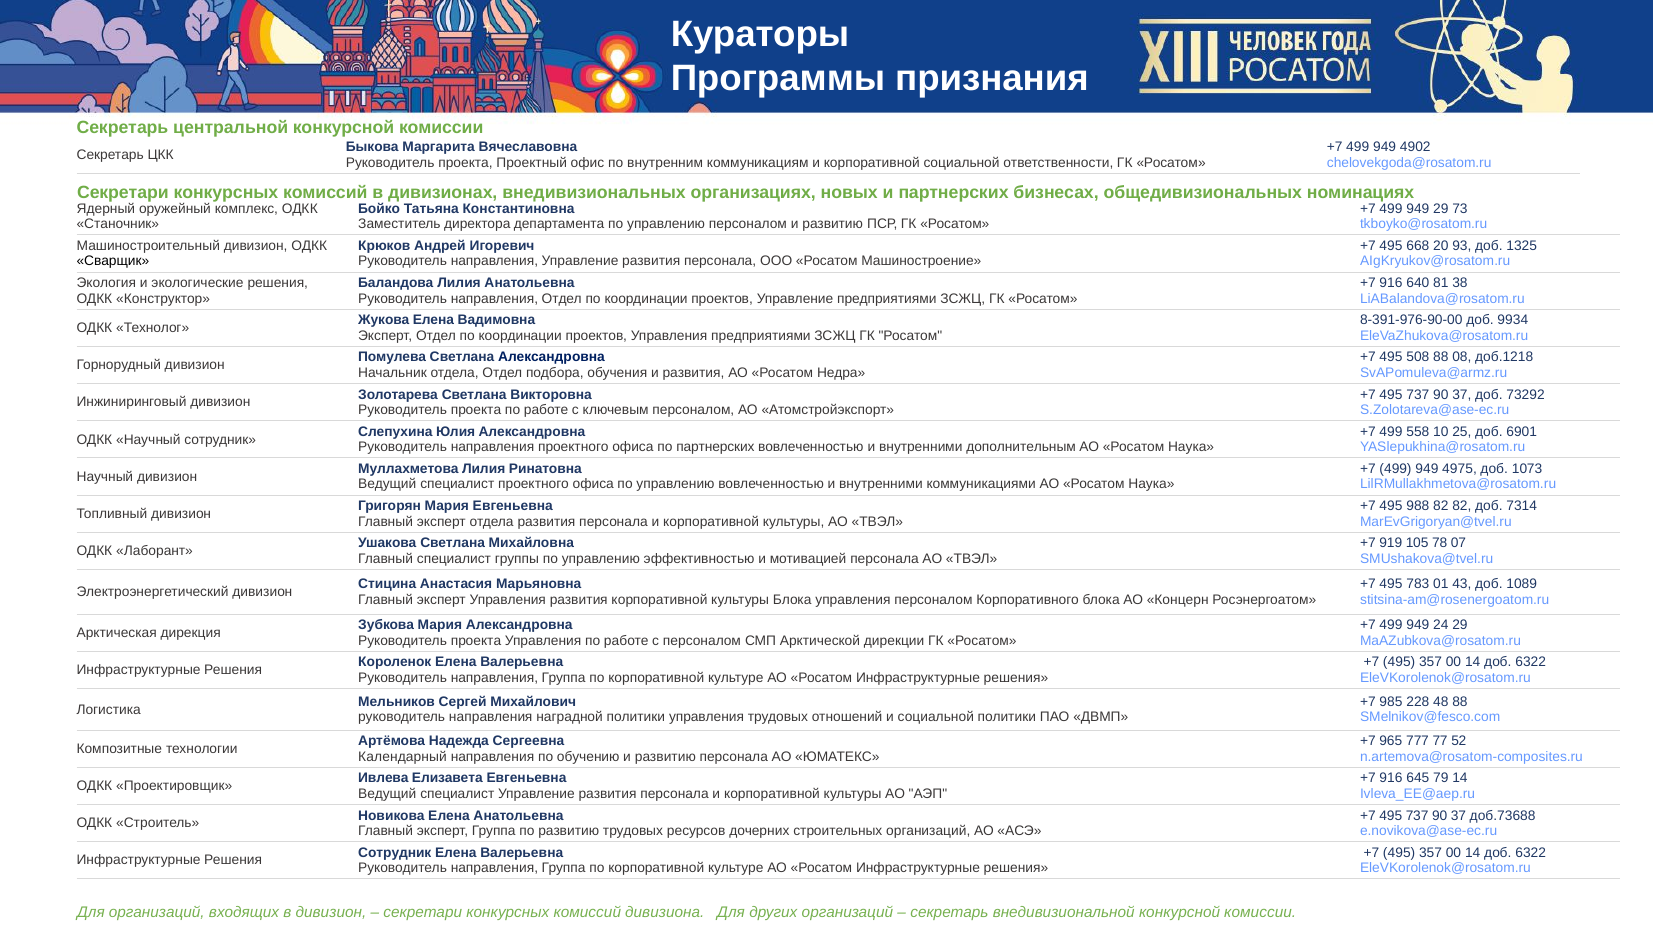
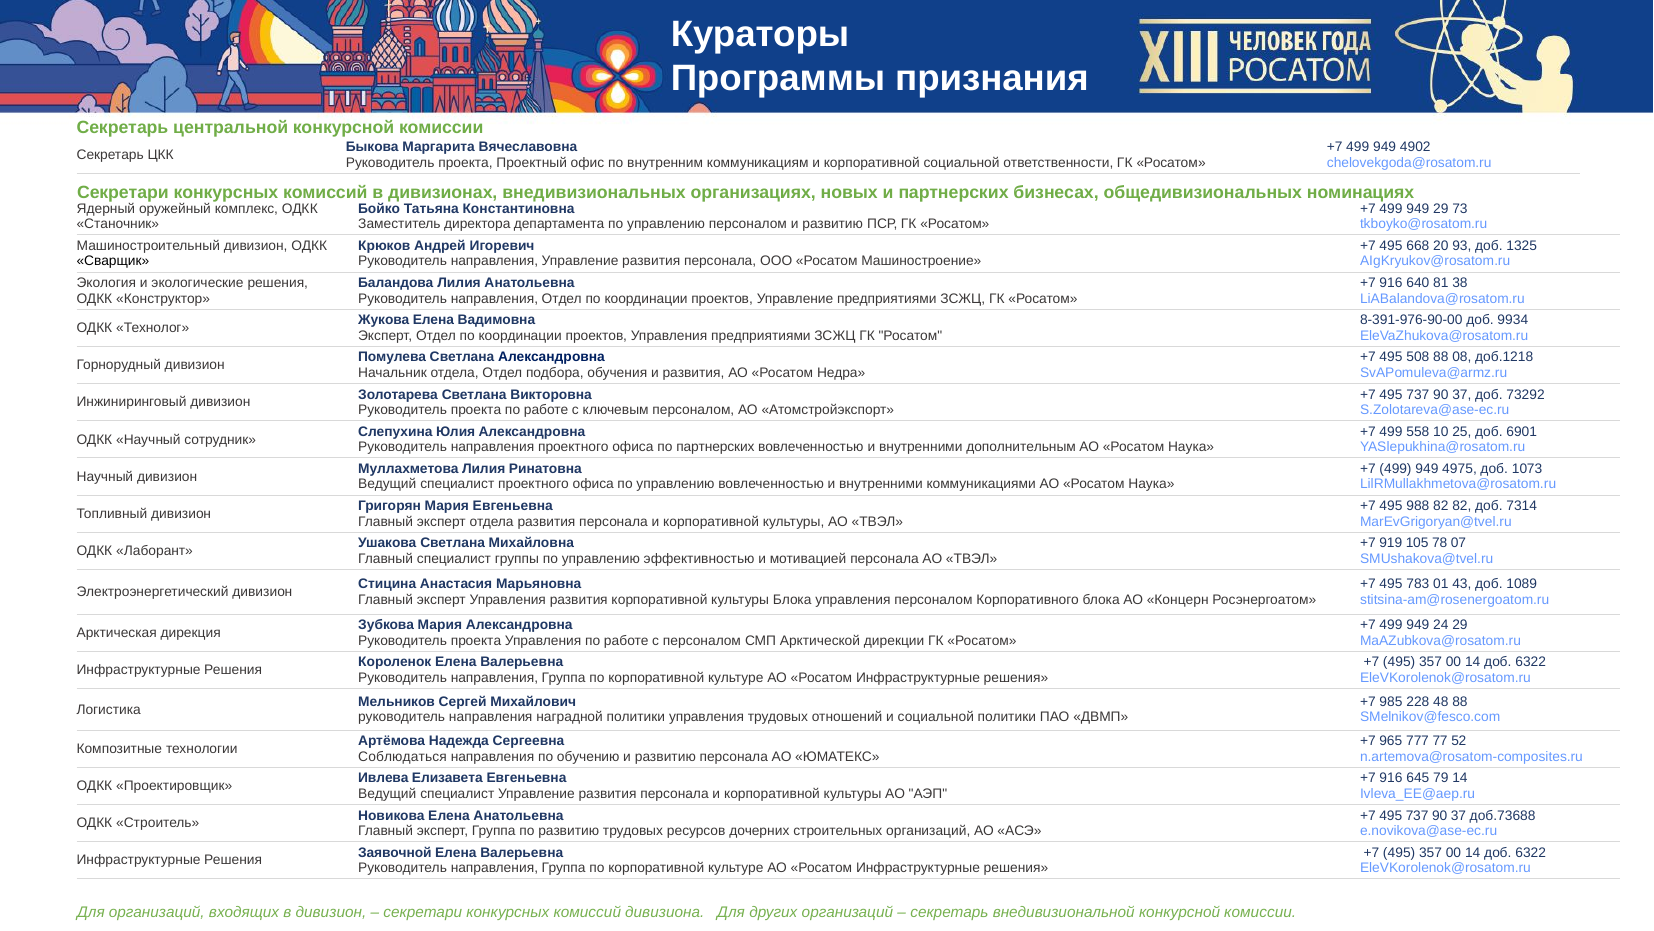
Календарный: Календарный -> Соблюдаться (403, 756)
Сотрудник: Сотрудник -> Заявочной (395, 852)
